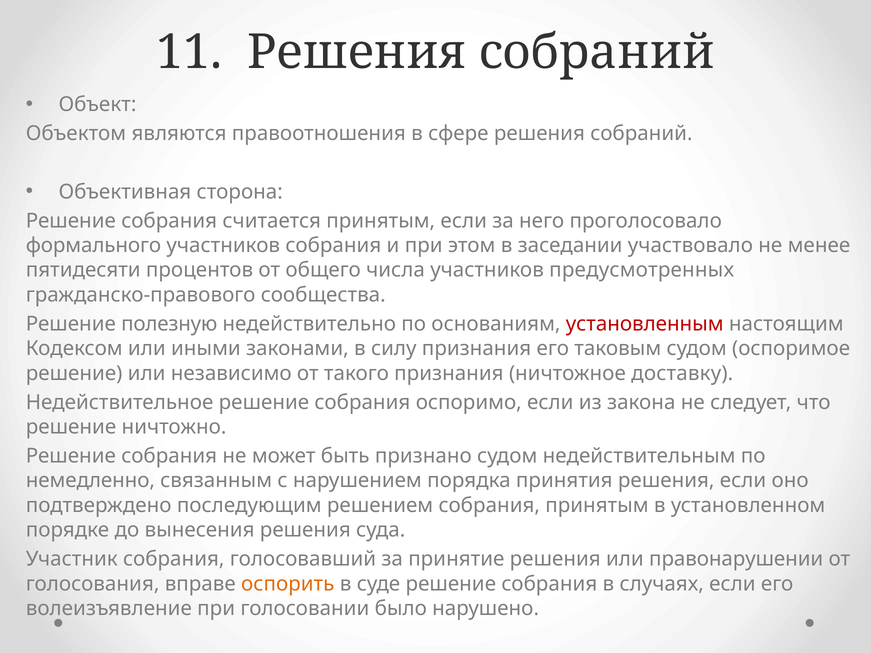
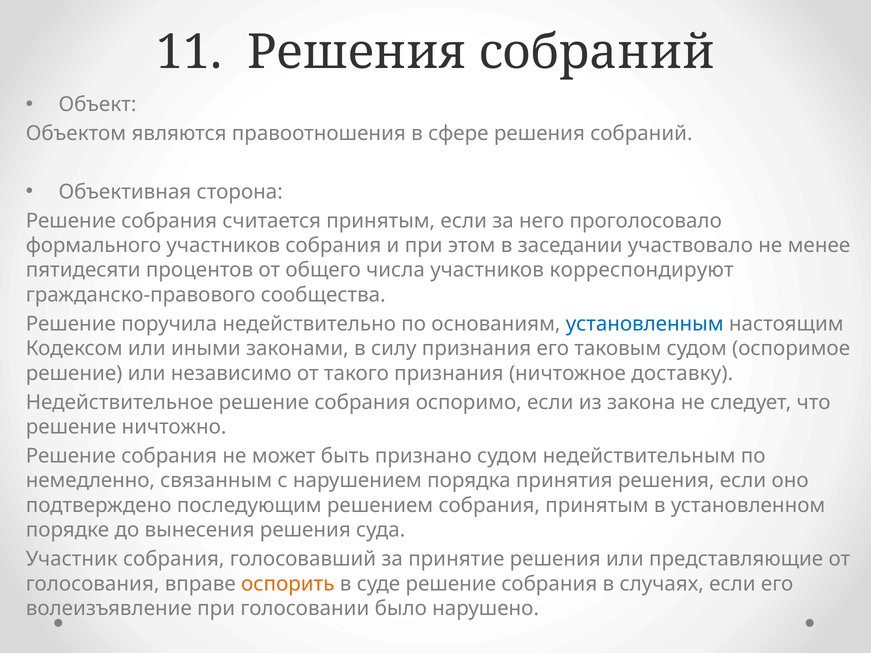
предусмотренных: предусмотренных -> корреспондируют (642, 270)
полезную: полезную -> поручила (169, 324)
установленным colour: red -> blue (645, 324)
правонарушении: правонарушении -> представляющие (736, 559)
